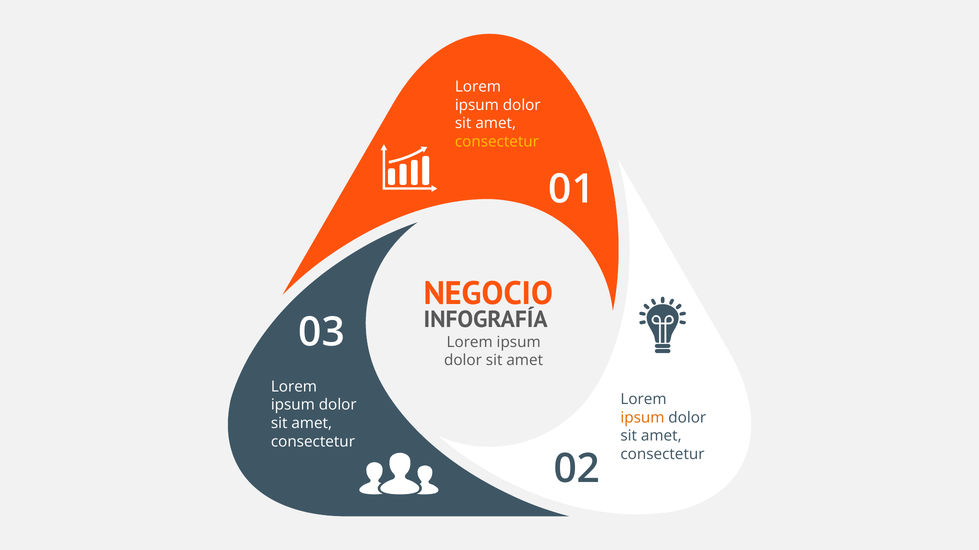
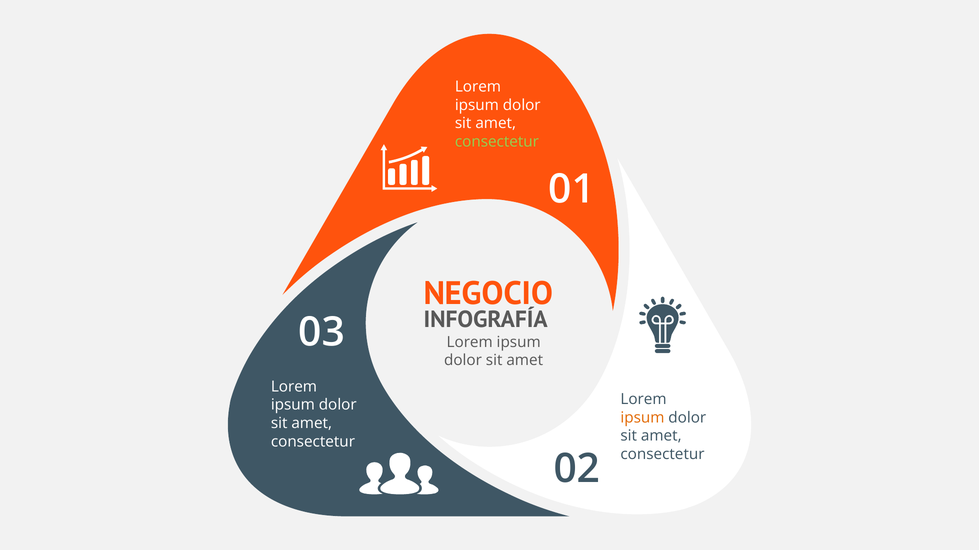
consectetur colour: yellow -> light green (497, 142)
